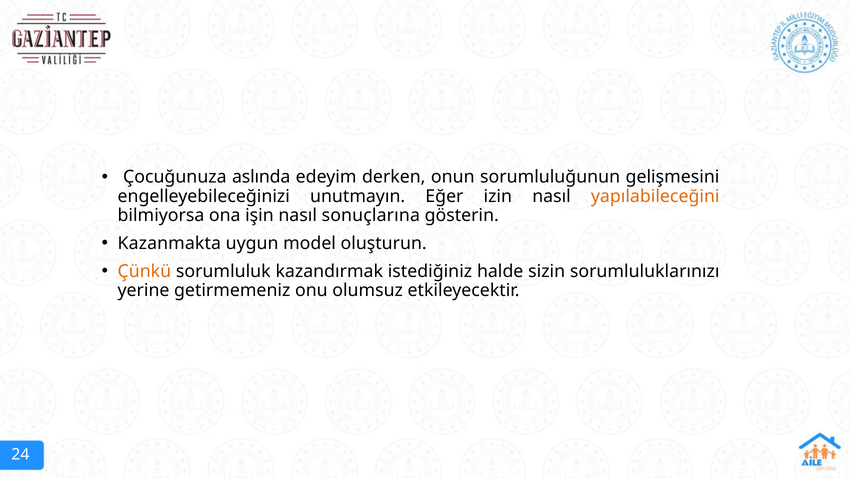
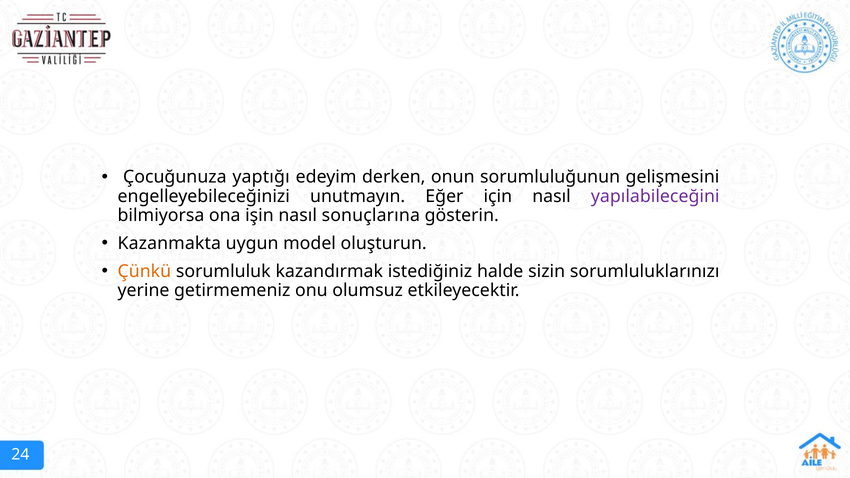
aslında: aslında -> yaptığı (261, 177)
izin: izin -> için (498, 196)
yapılabileceğini colour: orange -> purple (655, 196)
